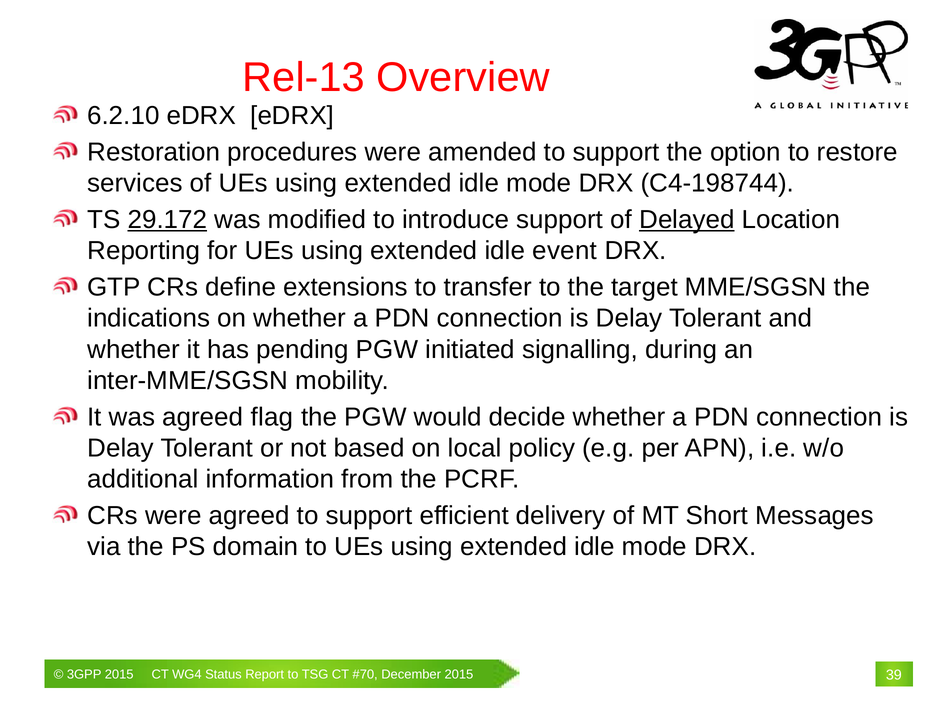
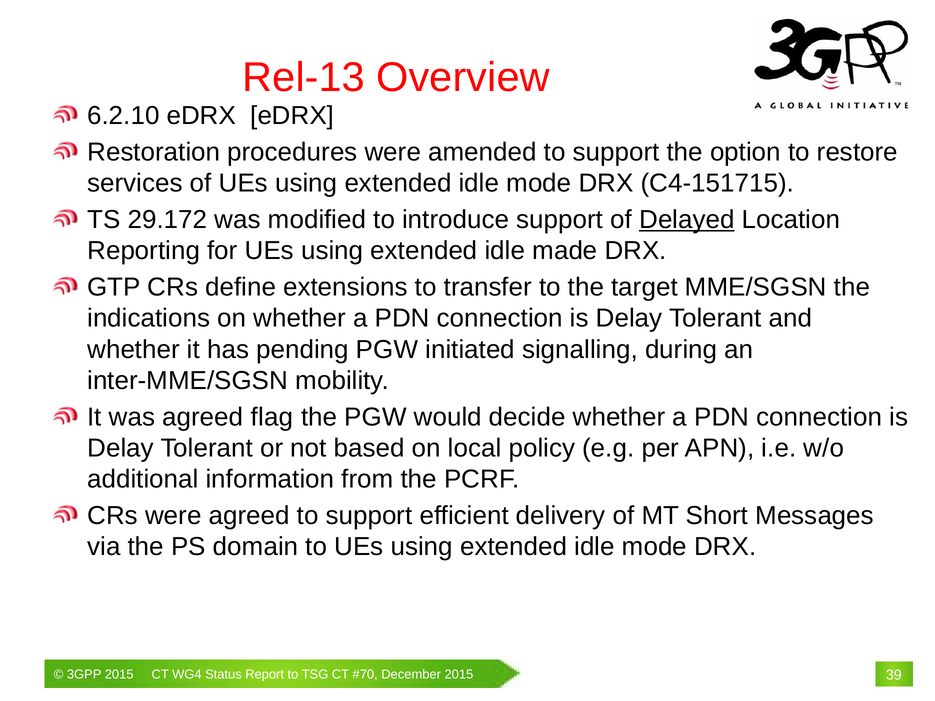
C4-198744: C4-198744 -> C4-151715 (717, 183)
29.172 underline: present -> none (167, 220)
event: event -> made (565, 251)
